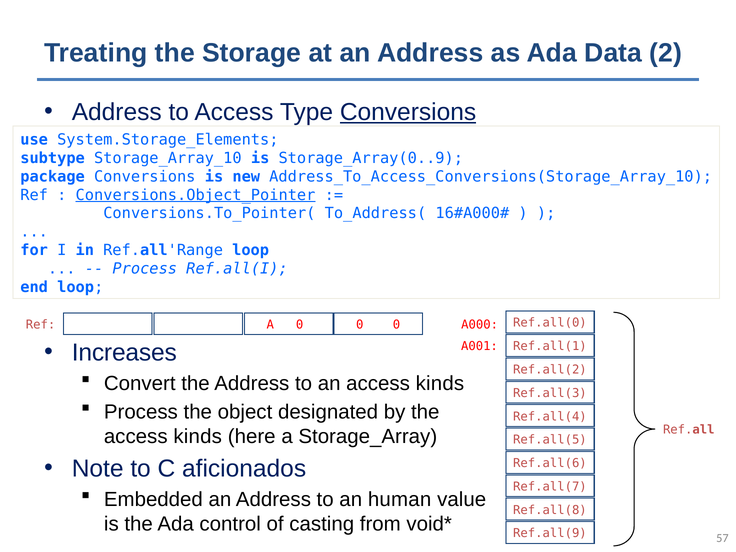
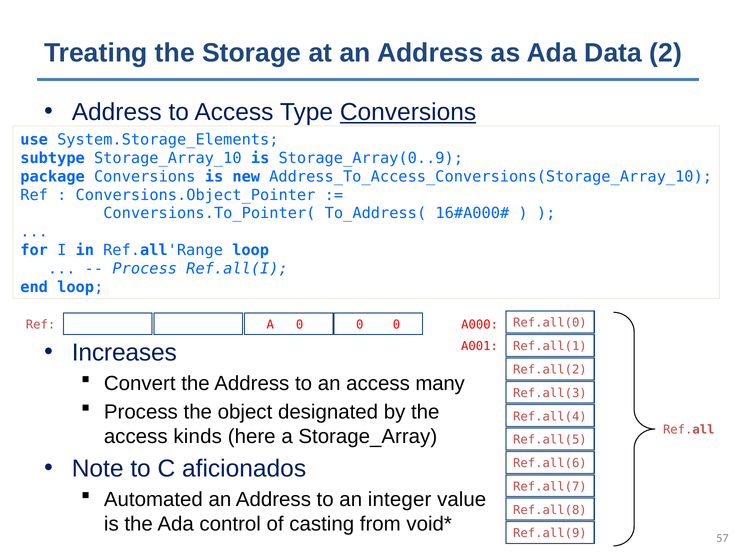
Conversions.Object_Pointer underline: present -> none (196, 195)
an access kinds: kinds -> many (440, 383)
Embedded: Embedded -> Automated (153, 499)
human: human -> integer (400, 499)
